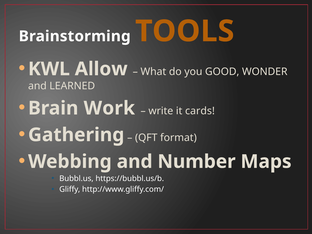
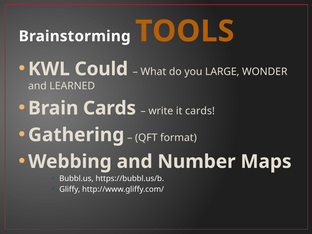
Allow: Allow -> Could (101, 69)
GOOD: GOOD -> LARGE (222, 72)
Brain Work: Work -> Cards (109, 108)
